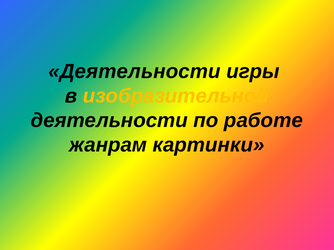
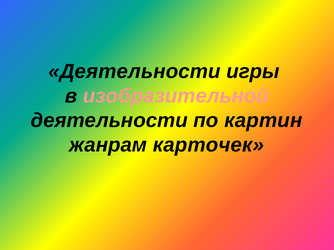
изобразительной colour: yellow -> pink (176, 96)
работе: работе -> картин (263, 121)
картинки: картинки -> карточек (208, 145)
